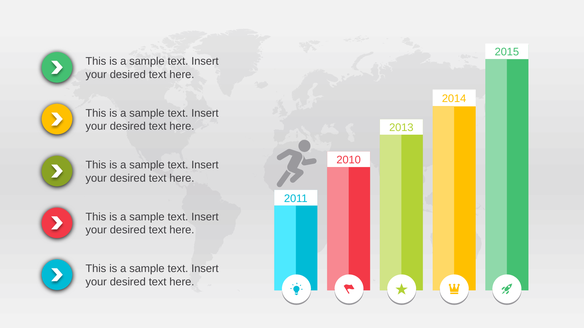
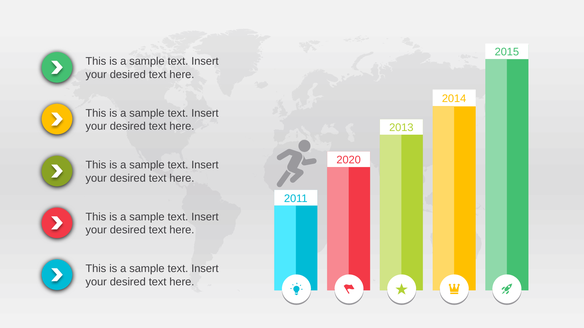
2010: 2010 -> 2020 (349, 160)
